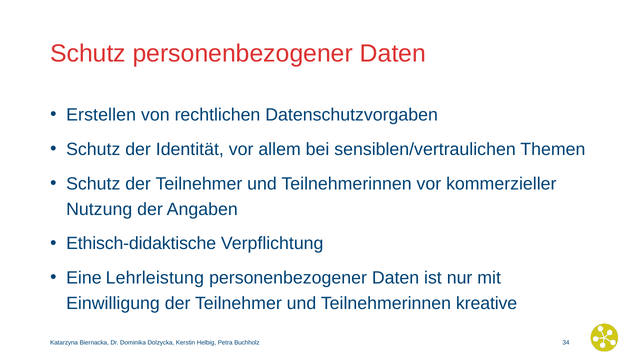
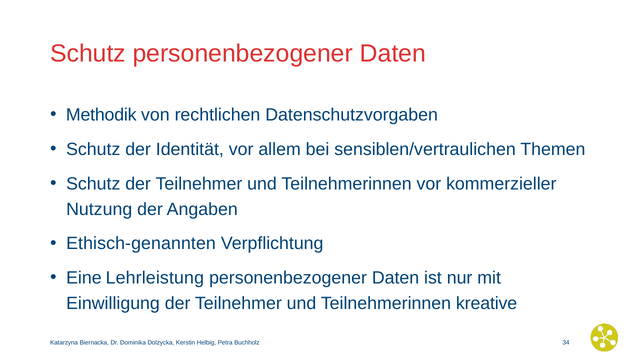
Erstellen: Erstellen -> Methodik (101, 115)
Ethisch-didaktische: Ethisch-didaktische -> Ethisch-genannten (141, 244)
